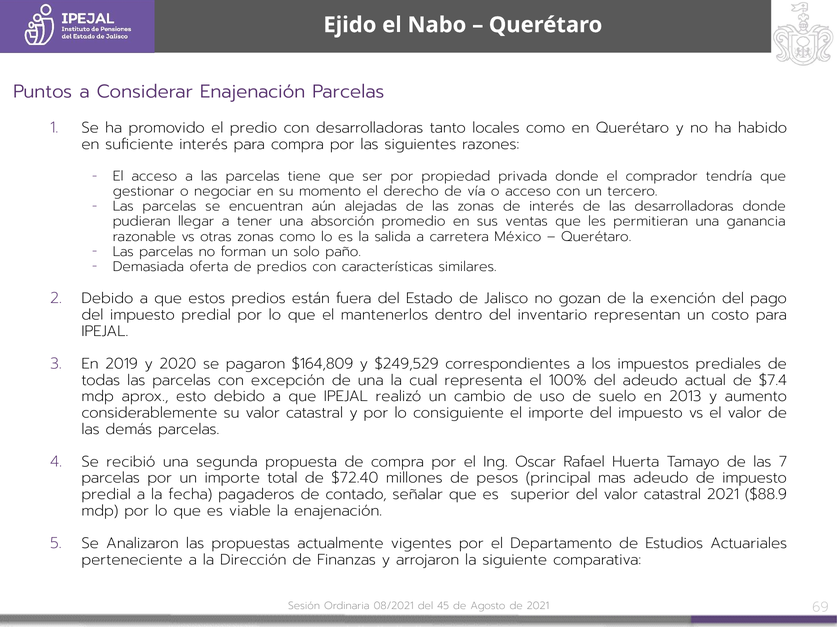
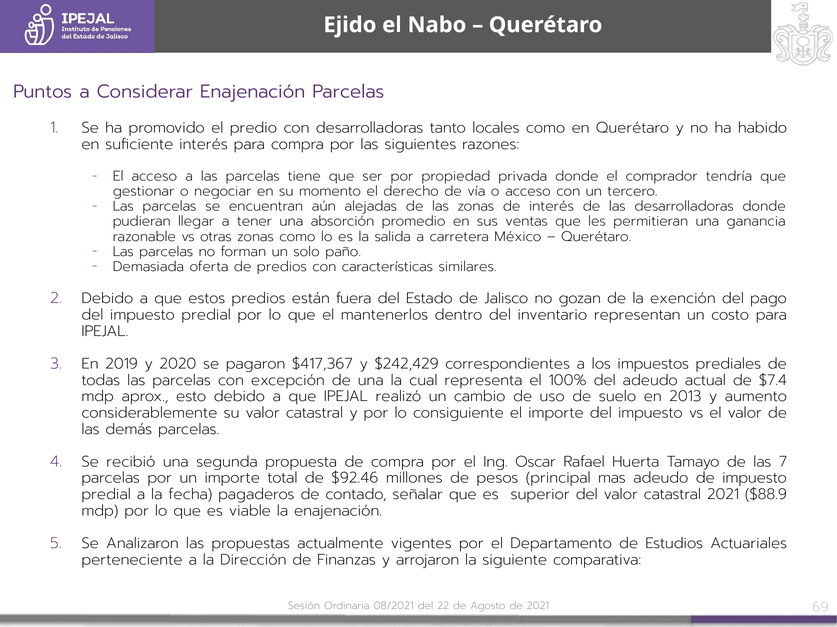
$164,809: $164,809 -> $417,367 (322, 364)
$249,529: $249,529 -> $242,429 (407, 364)
$72.40: $72.40 -> $92.46 (355, 479)
45: 45 -> 22 (443, 607)
